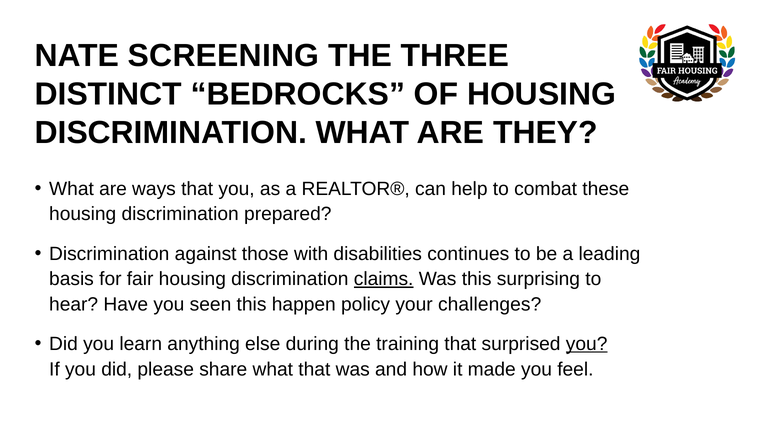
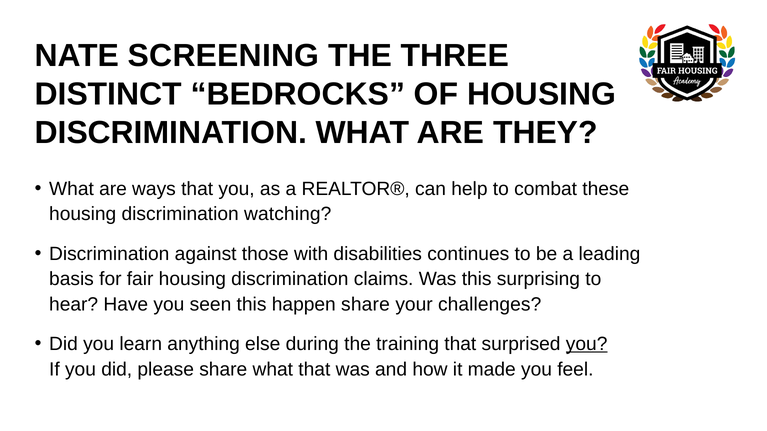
prepared: prepared -> watching (288, 214)
claims underline: present -> none (384, 279)
happen policy: policy -> share (365, 305)
